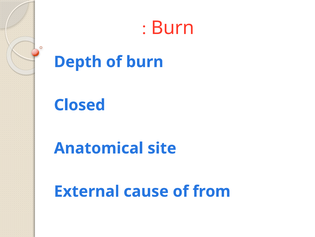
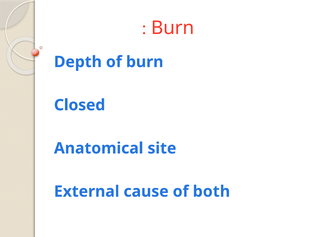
from: from -> both (211, 191)
